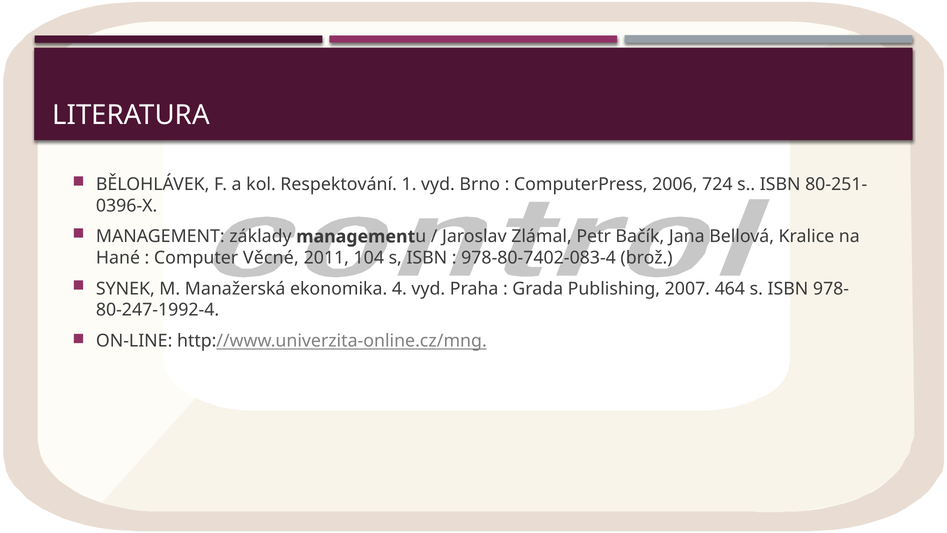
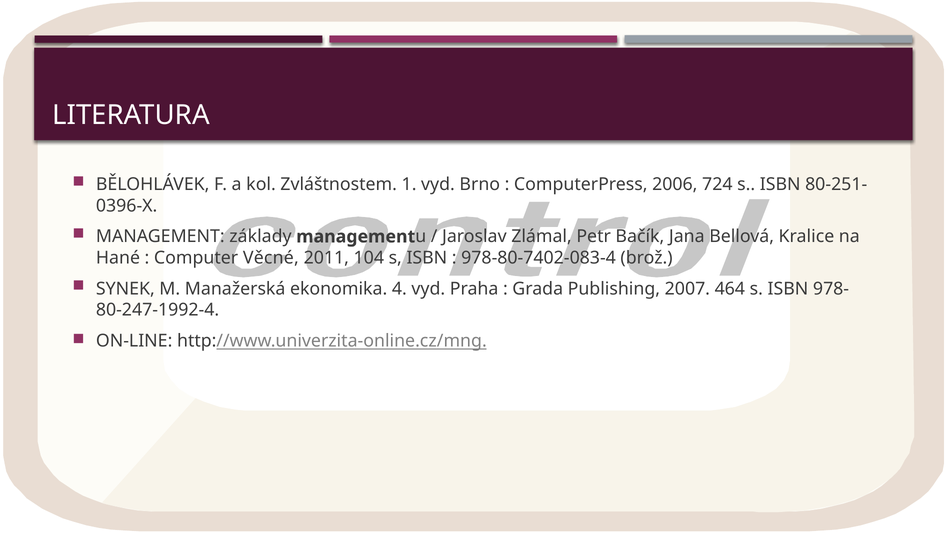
Respektování: Respektování -> Zvláštnostem (339, 184)
